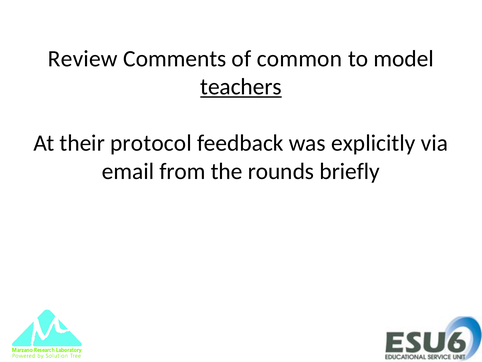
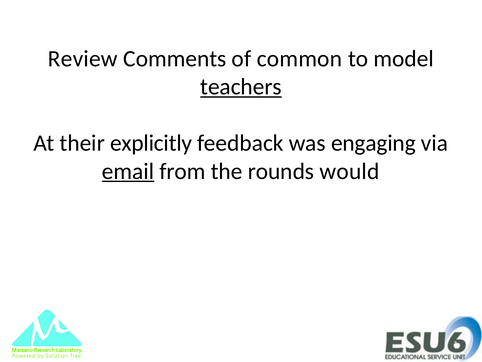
protocol: protocol -> explicitly (151, 143)
explicitly: explicitly -> engaging (373, 143)
email underline: none -> present (128, 171)
briefly: briefly -> would (350, 171)
